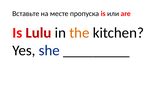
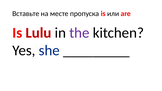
the colour: orange -> purple (79, 33)
